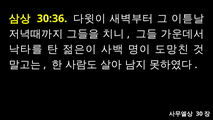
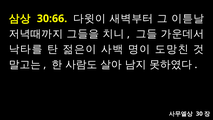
30:36: 30:36 -> 30:66 (52, 19)
